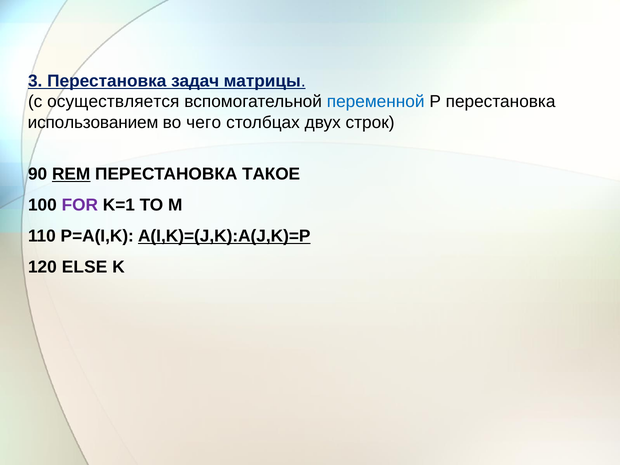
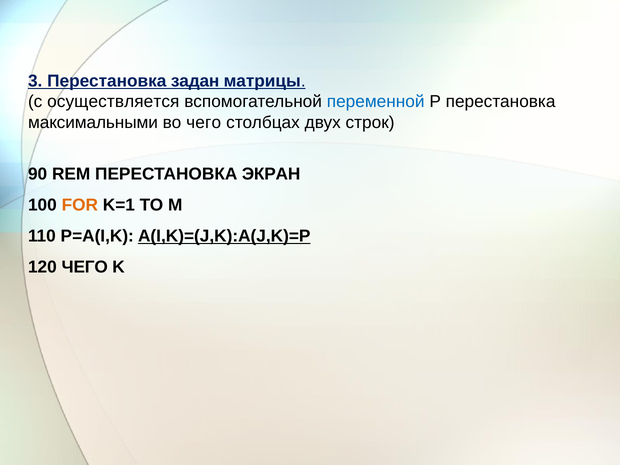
задач: задач -> задан (195, 81)
использованием: использованием -> максимальными (93, 122)
REM underline: present -> none (71, 174)
ТАКОЕ: ТАКОЕ -> ЭКРАН (271, 174)
FOR colour: purple -> orange (80, 205)
120 ELSE: ELSE -> ЧЕГО (85, 267)
